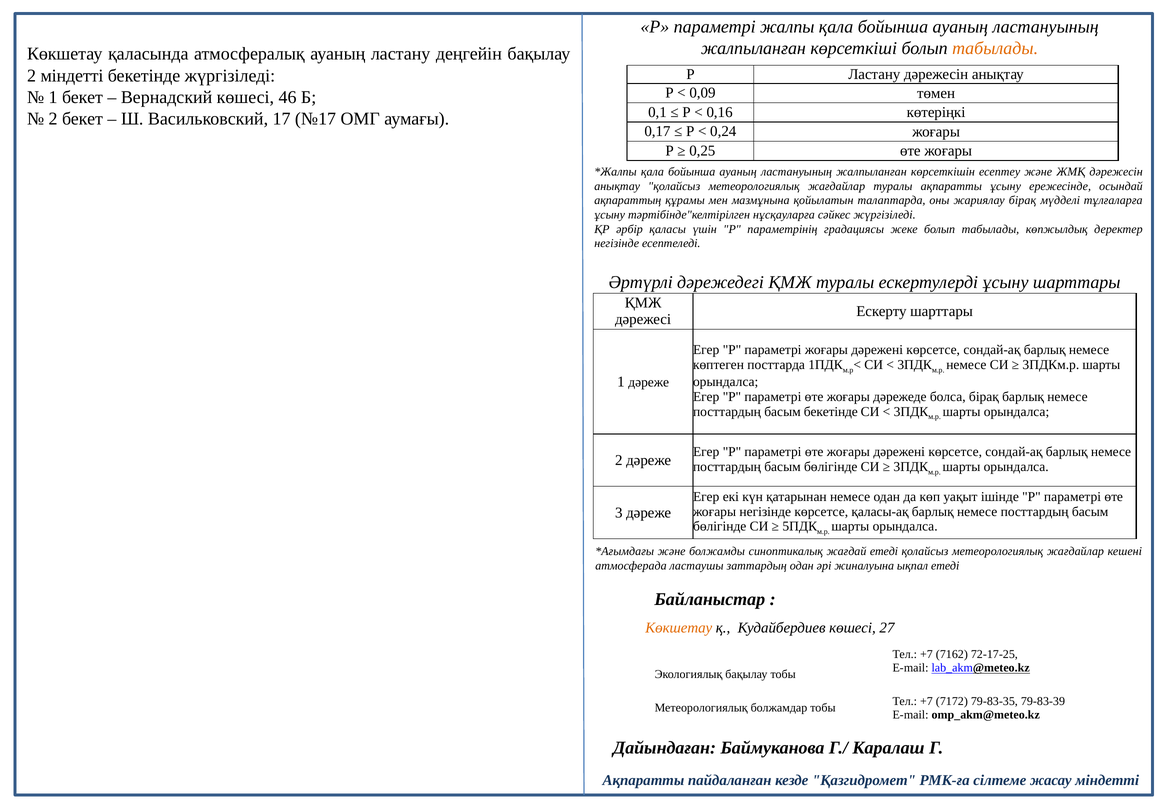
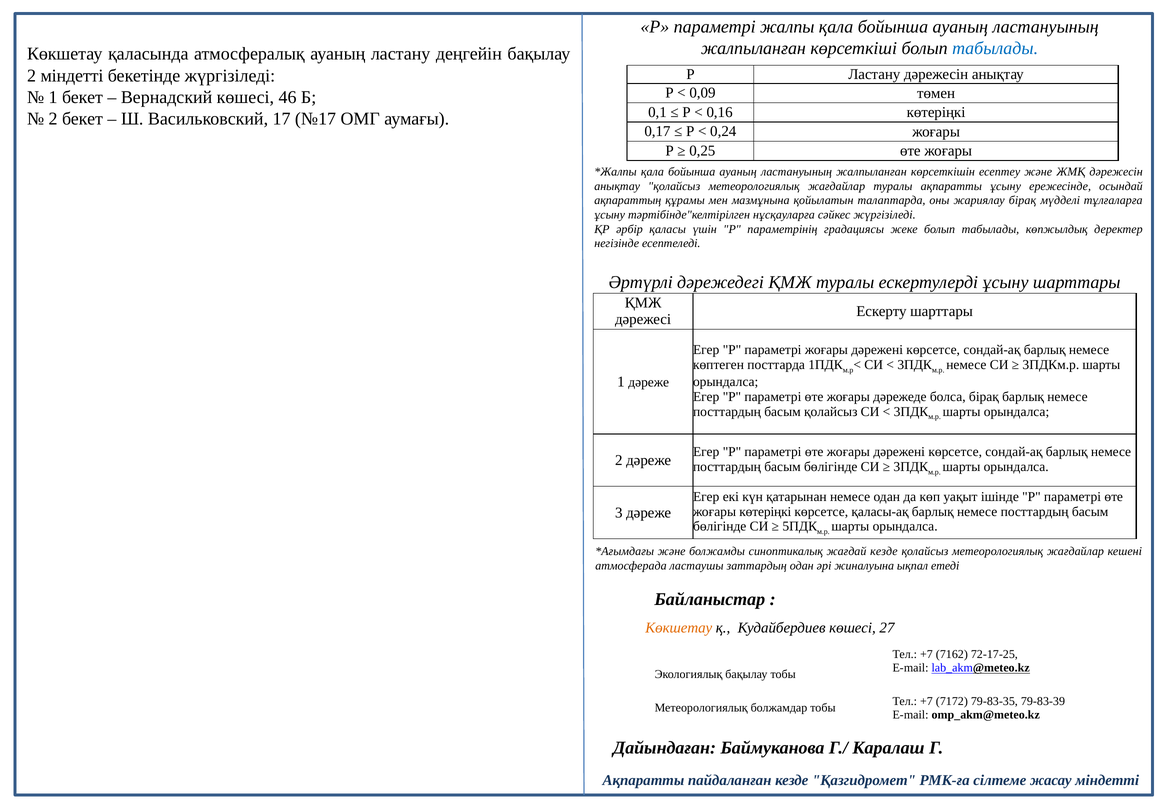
табылады colour: orange -> blue (995, 48)
басым бекетінде: бекетінде -> қолайсыз (831, 411)
жоғары негізінде: негізінде -> көтеріңкі (765, 511)
жағдай етеді: етеді -> кезде (884, 551)
